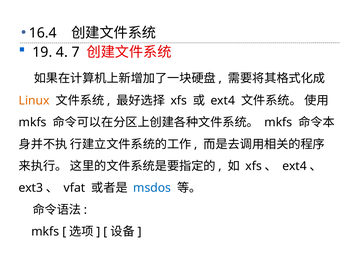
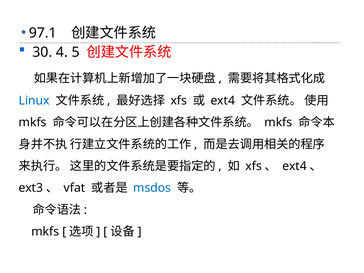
16.4: 16.4 -> 97.1 (43, 33)
19: 19 -> 30 (42, 52)
7: 7 -> 5 (76, 52)
Linux colour: orange -> blue (34, 101)
